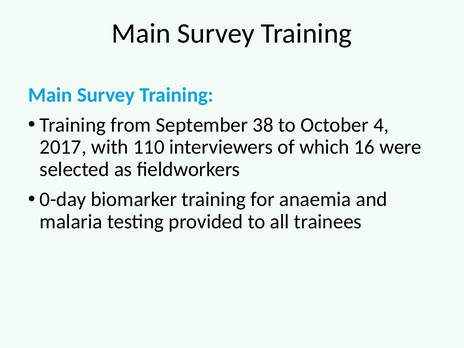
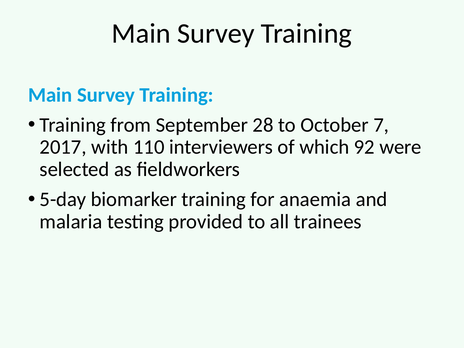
38: 38 -> 28 (263, 125)
4: 4 -> 7 (381, 125)
16: 16 -> 92 (364, 147)
0-day: 0-day -> 5-day (63, 199)
